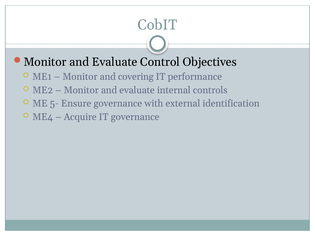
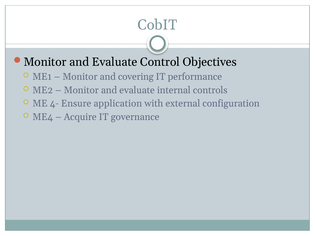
5-: 5- -> 4- (54, 104)
Ensure governance: governance -> application (118, 104)
identification: identification -> configuration (231, 104)
